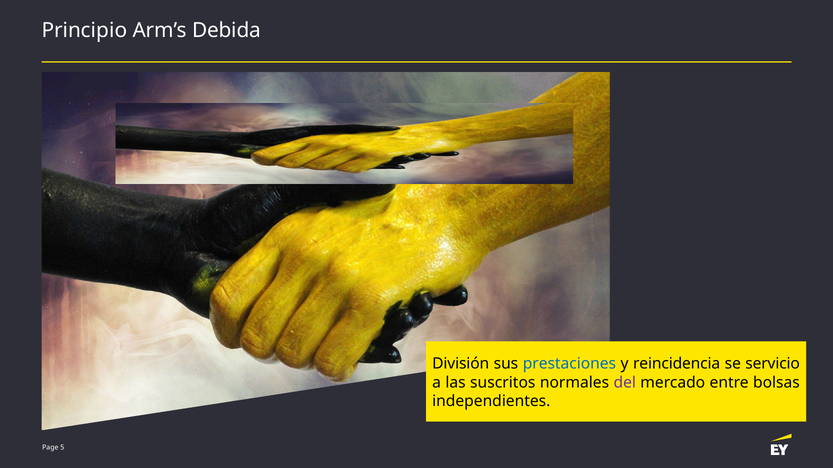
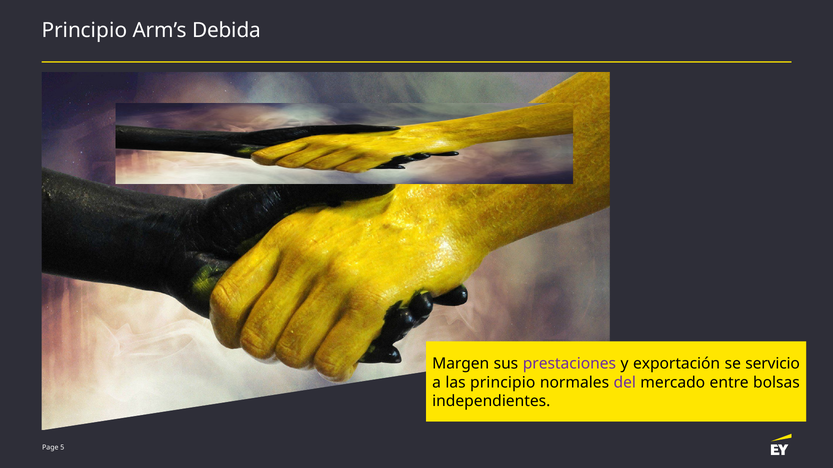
División: División -> Margen (461, 364)
prestaciones colour: blue -> purple (569, 364)
reincidencia: reincidencia -> exportación (677, 364)
las suscritos: suscritos -> principio (503, 383)
